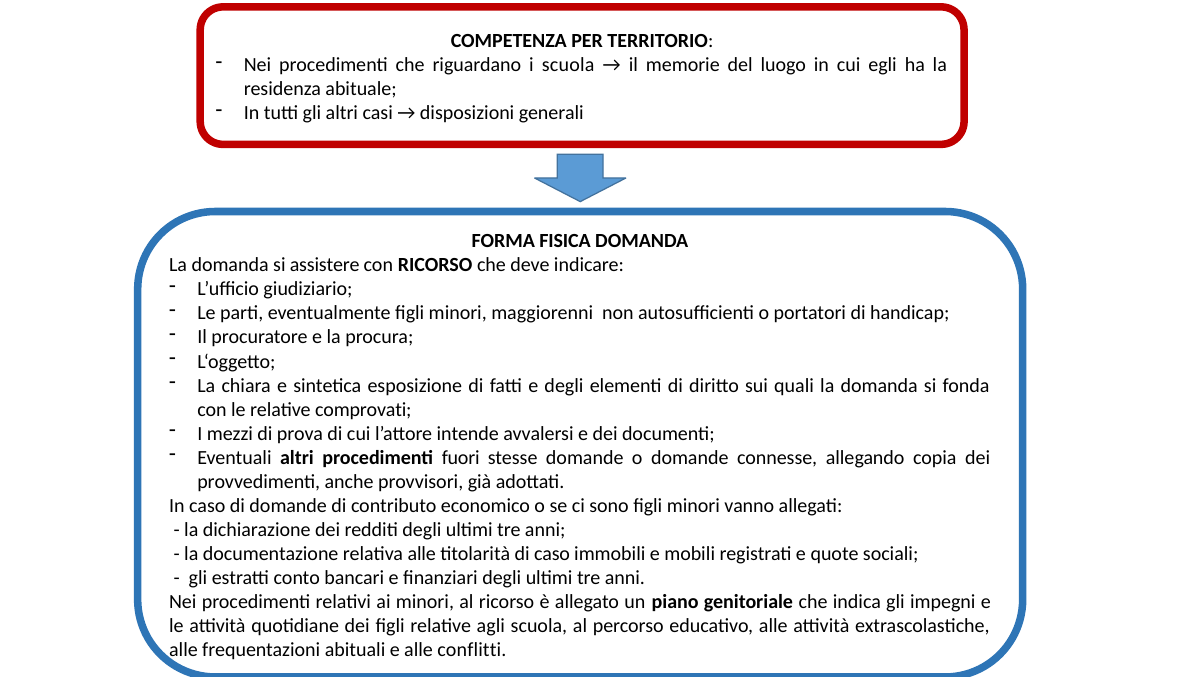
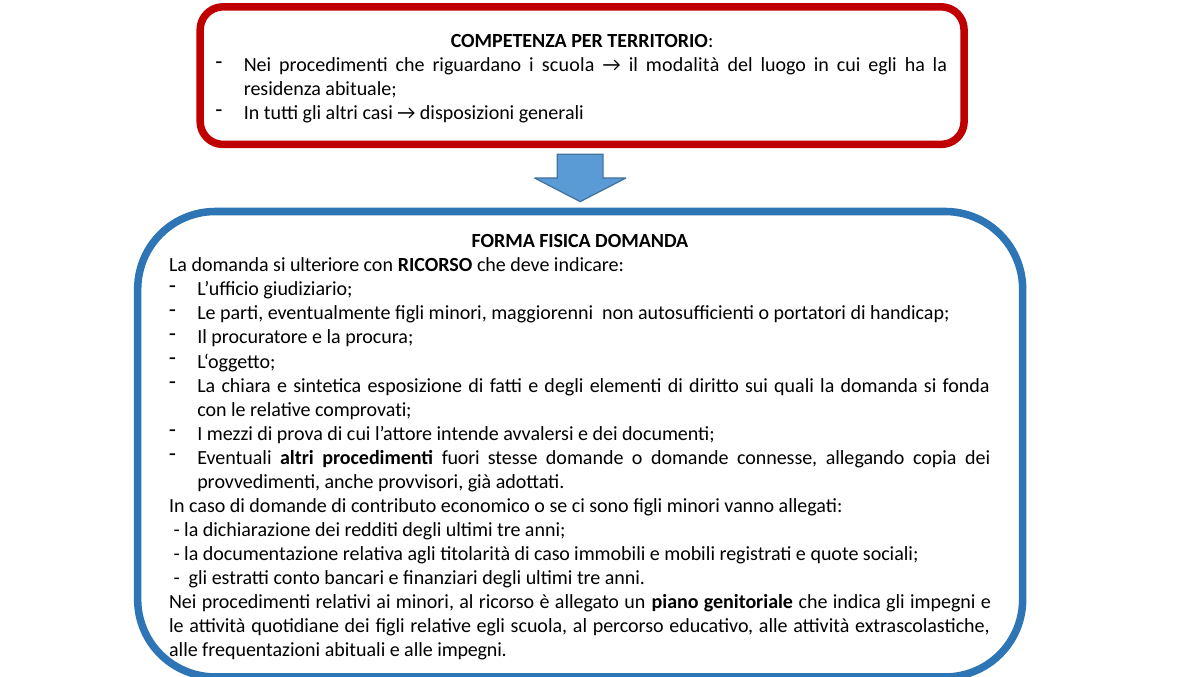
memorie: memorie -> modalità (683, 65)
assistere: assistere -> ulteriore (325, 265)
relativa alle: alle -> agli (422, 554)
relative agli: agli -> egli (491, 626)
alle conflitti: conflitti -> impegni (472, 650)
